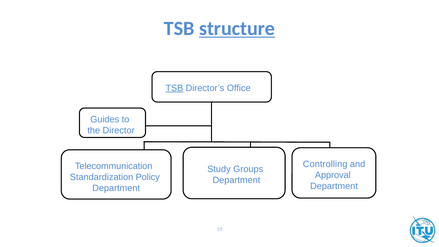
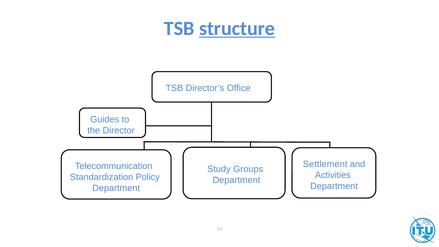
TSB underline: present -> none (174, 88)
Controlling: Controlling -> Settlement (325, 164)
Approval: Approval -> Activities (333, 175)
